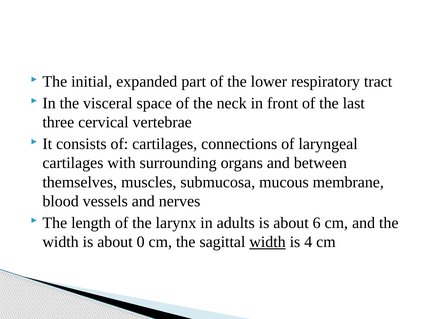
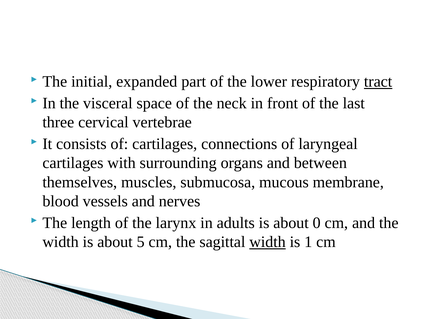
tract underline: none -> present (378, 82)
6: 6 -> 0 (317, 223)
0: 0 -> 5 (141, 242)
4: 4 -> 1 (308, 242)
